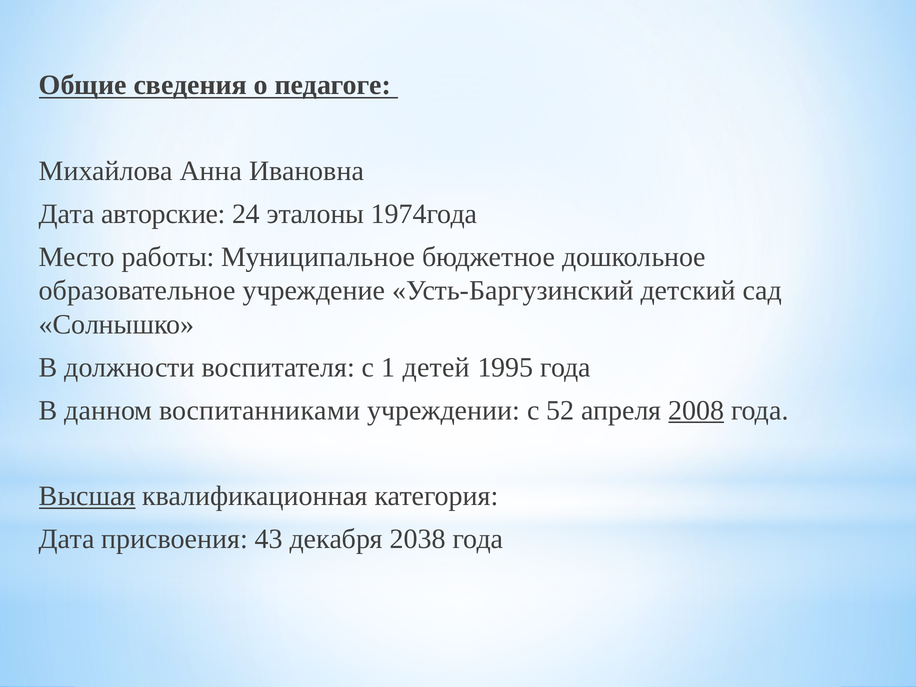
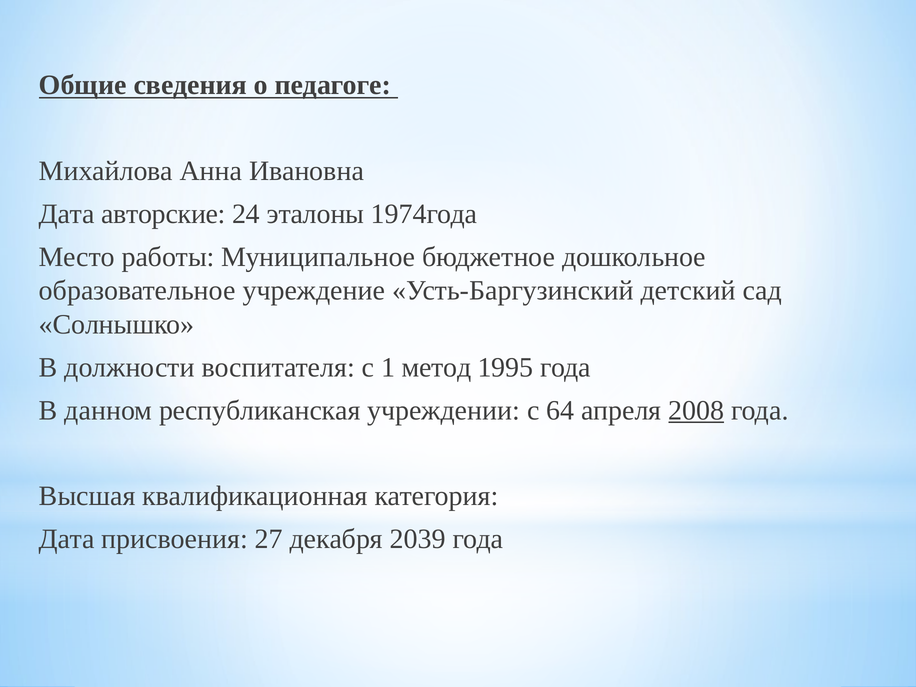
детей: детей -> метод (437, 367)
воспитанниками: воспитанниками -> республиканская (260, 410)
52: 52 -> 64 (560, 410)
Высшая underline: present -> none (87, 496)
43: 43 -> 27 (269, 539)
2038: 2038 -> 2039 (418, 539)
